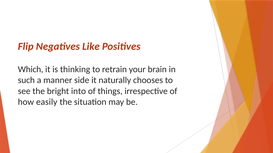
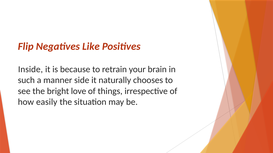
Which: Which -> Inside (30, 70)
thinking: thinking -> because (75, 70)
into: into -> love (79, 91)
